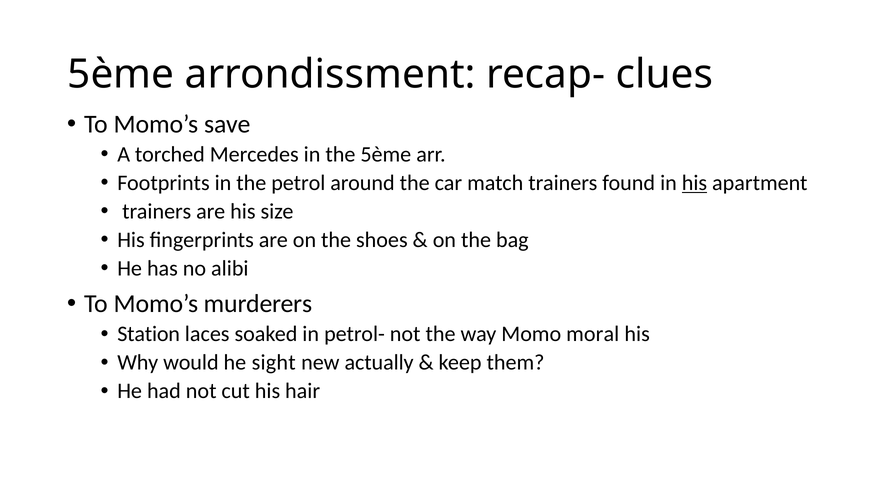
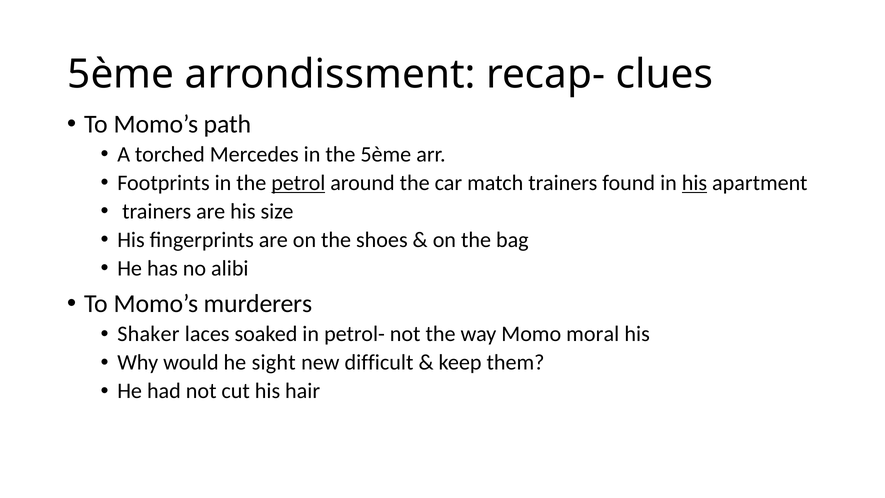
save: save -> path (227, 124)
petrol underline: none -> present (298, 183)
Station: Station -> Shaker (148, 334)
actually: actually -> difficult (379, 362)
